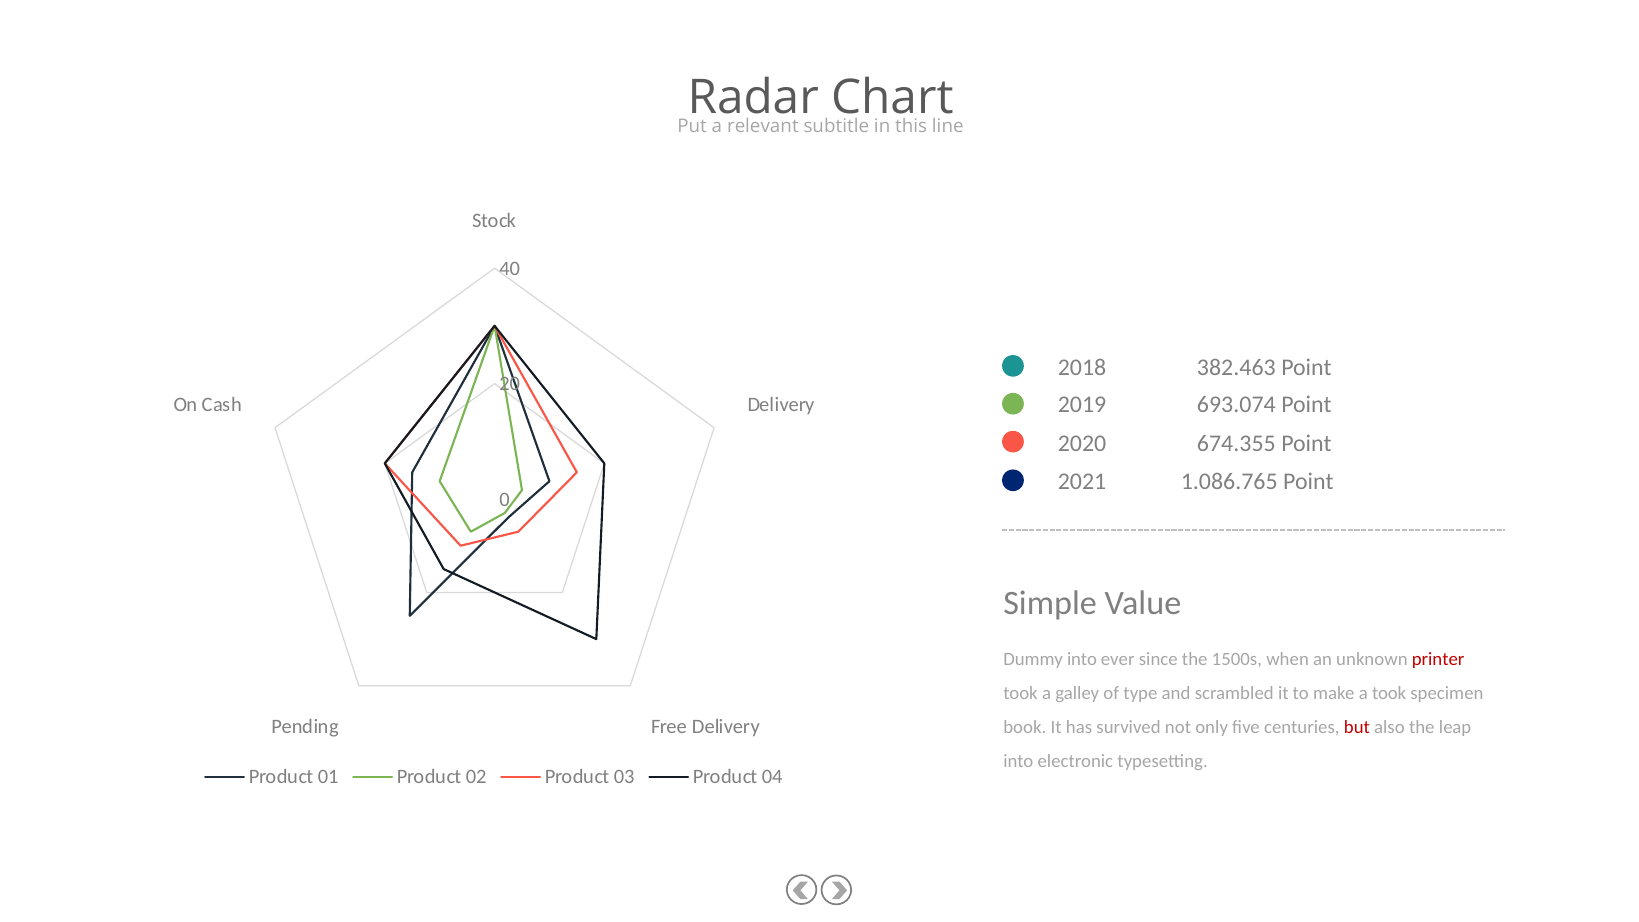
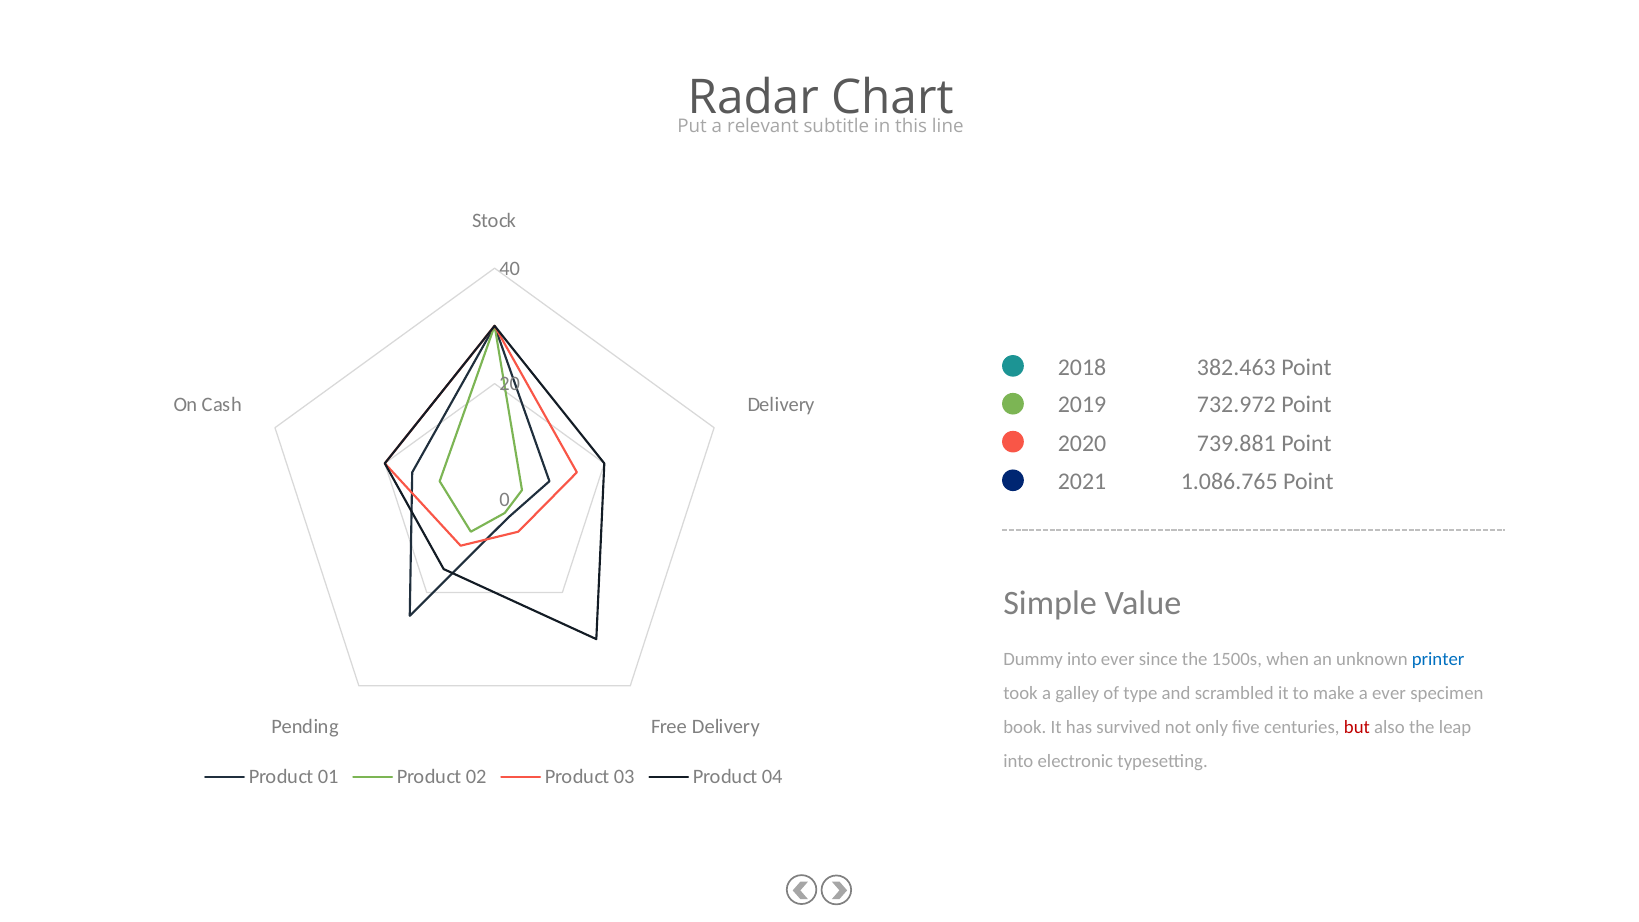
693.074: 693.074 -> 732.972 (1236, 405)
674.355: 674.355 -> 739.881 (1236, 444)
printer colour: red -> blue (1438, 659)
a took: took -> ever (1389, 693)
